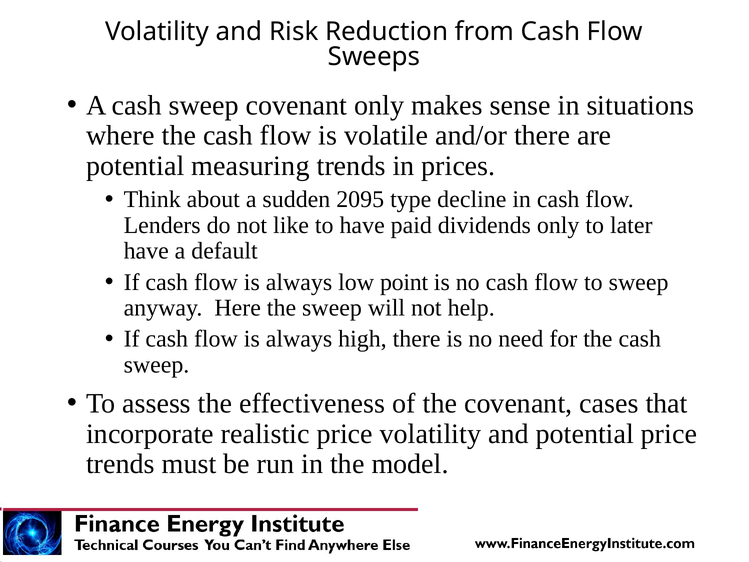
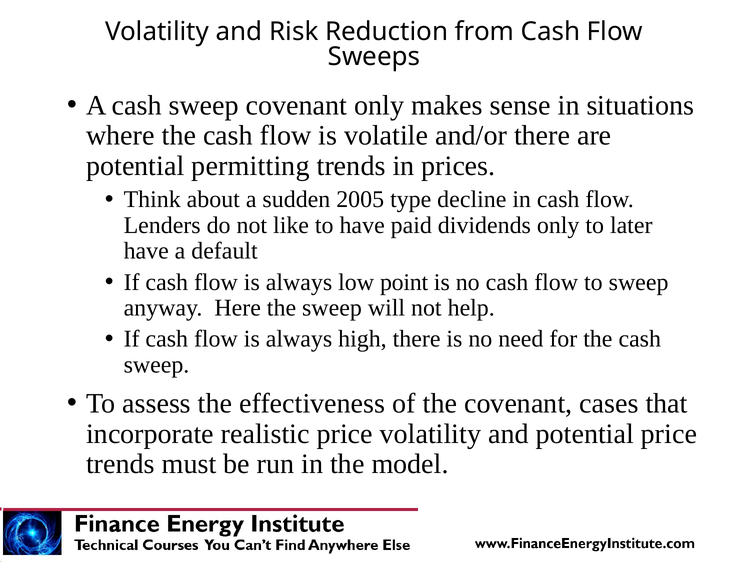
measuring: measuring -> permitting (251, 166)
2095: 2095 -> 2005 (360, 199)
